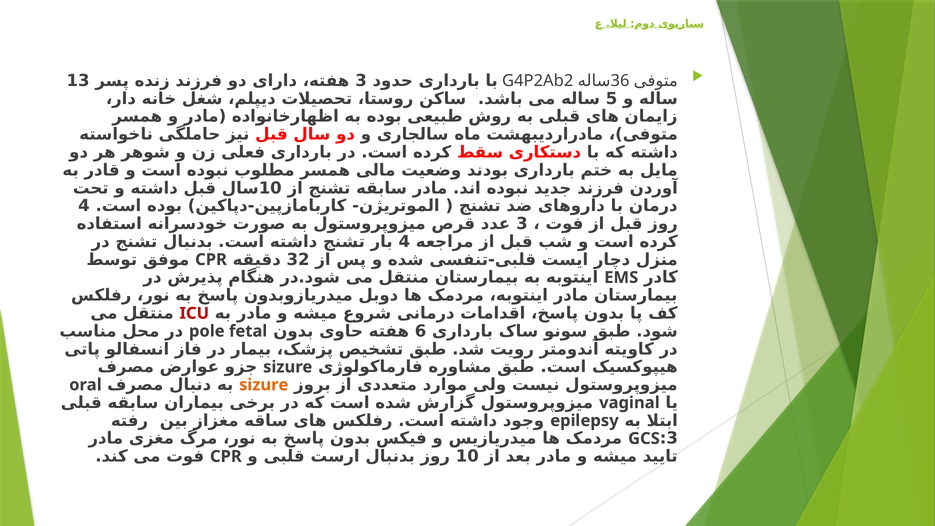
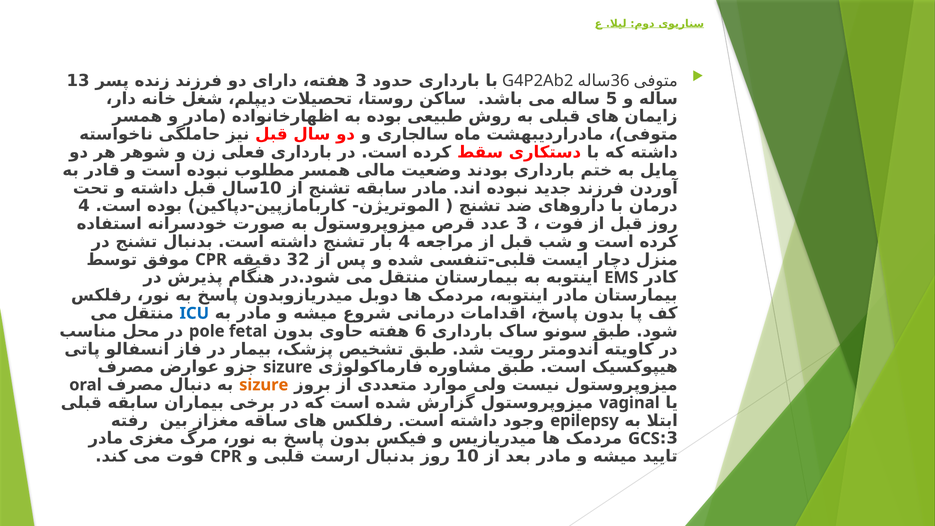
ICU colour: red -> blue (194, 313)
